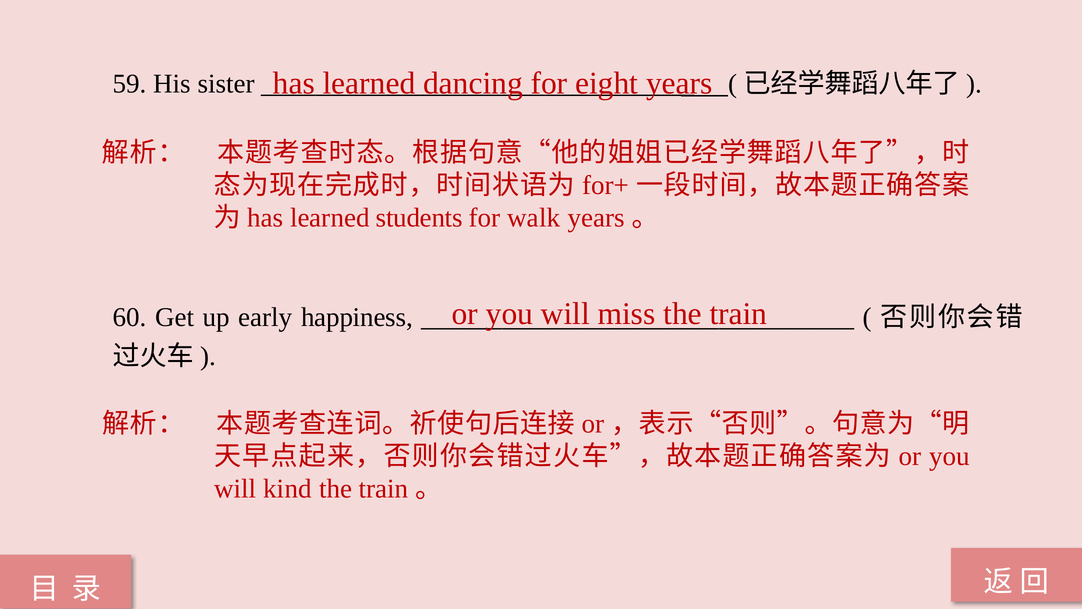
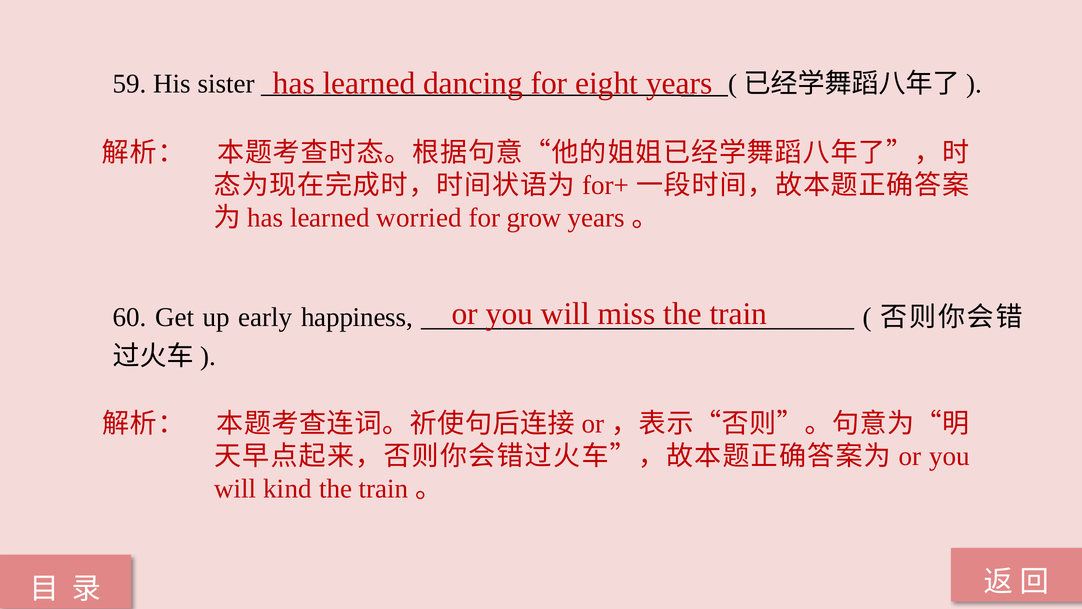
students: students -> worried (419, 218)
walk: walk -> grow (534, 218)
